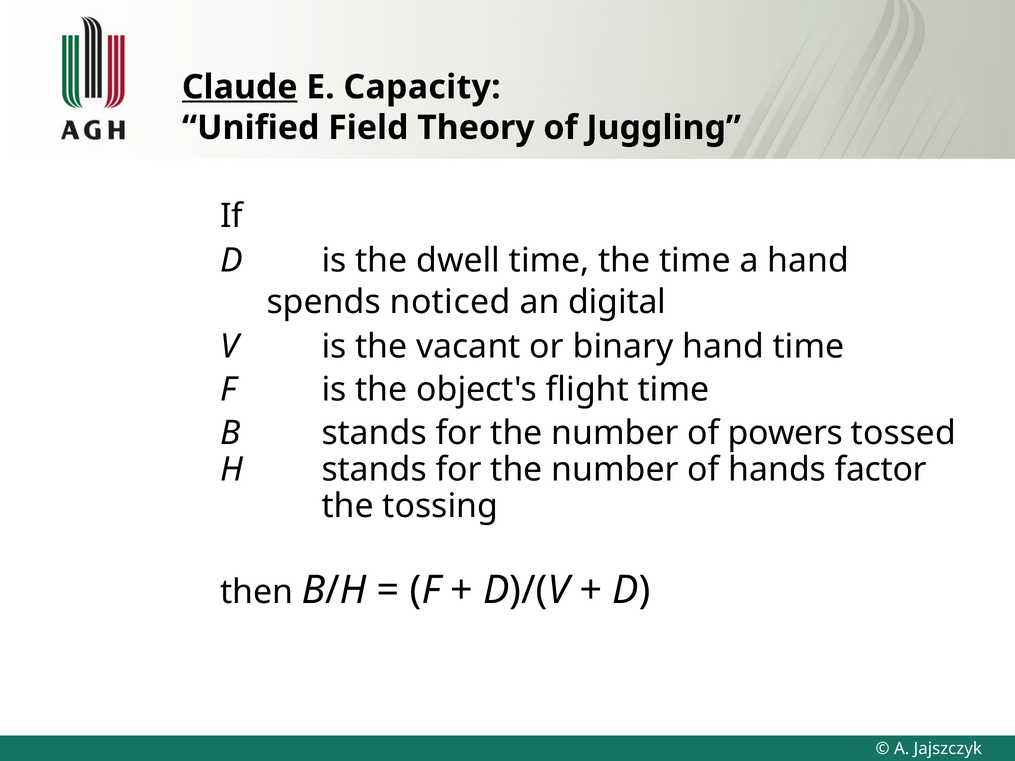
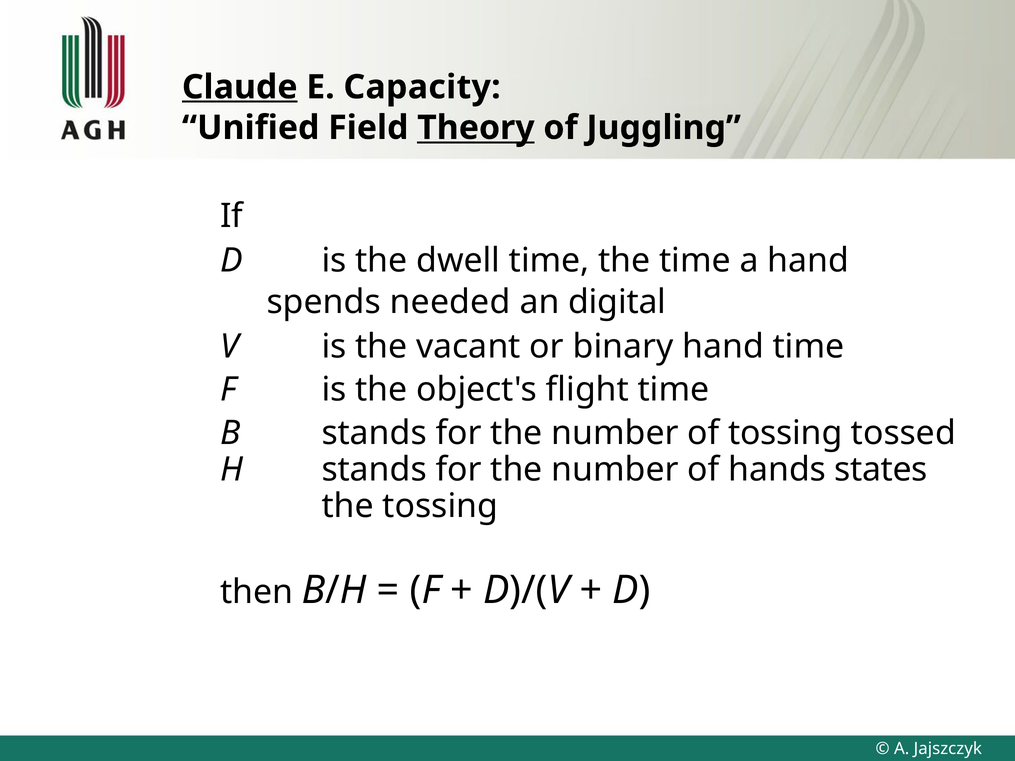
Theory underline: none -> present (476, 128)
noticed: noticed -> needed (450, 302)
of powers: powers -> tossing (785, 433)
factor: factor -> states (881, 470)
